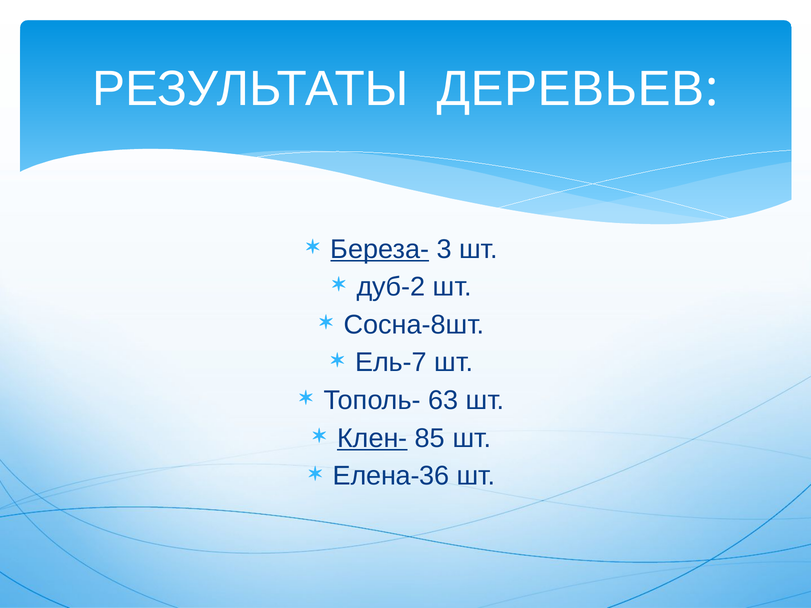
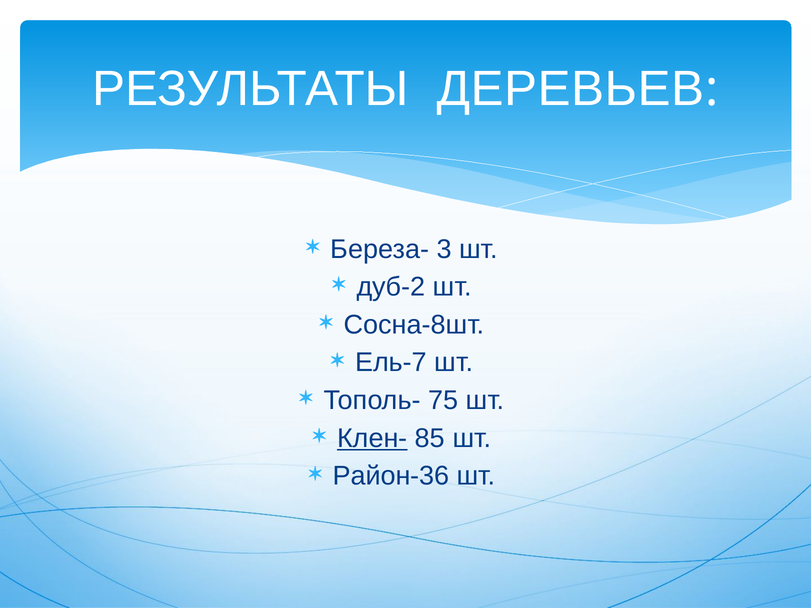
Береза- underline: present -> none (380, 249)
63: 63 -> 75 (443, 401)
Елена-36: Елена-36 -> Район-36 (391, 476)
